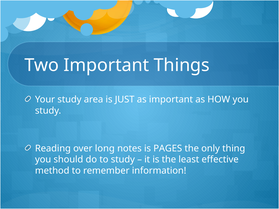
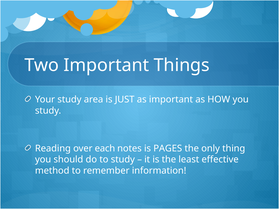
long: long -> each (105, 149)
